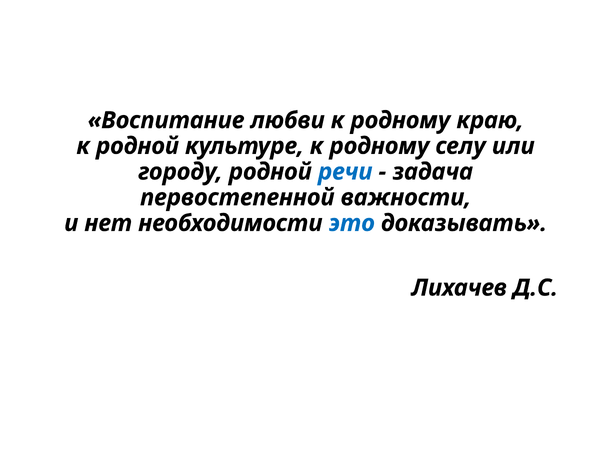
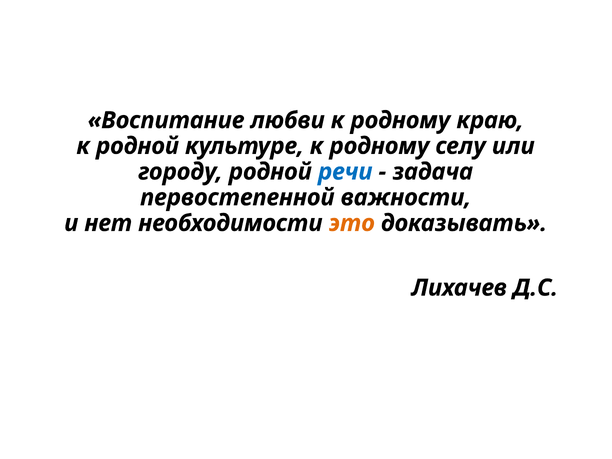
это colour: blue -> orange (352, 223)
